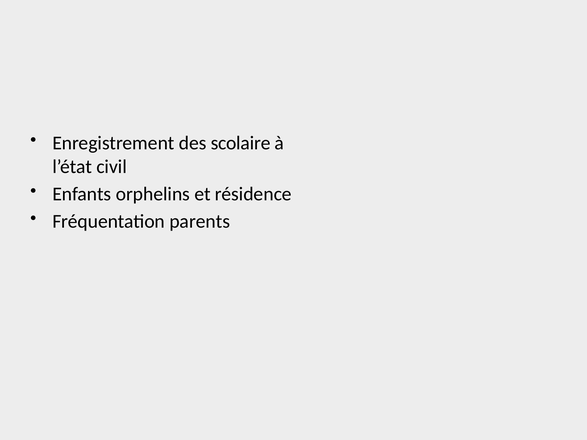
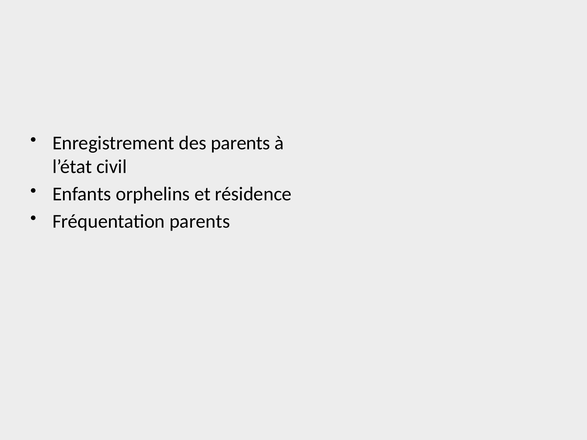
des scolaire: scolaire -> parents (241, 143)
